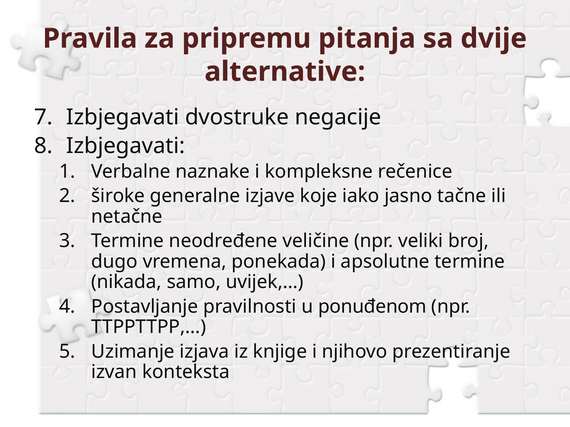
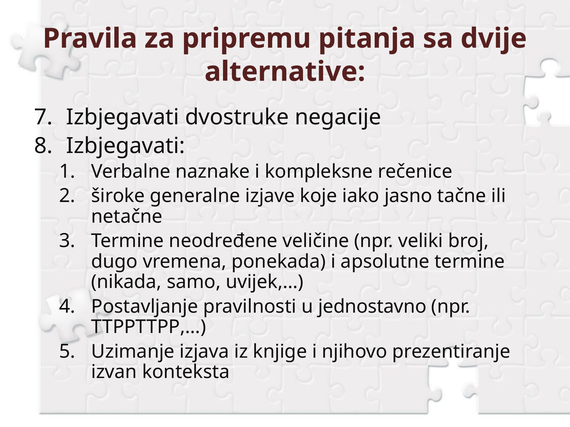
ponuđenom: ponuđenom -> jednostavno (372, 307)
